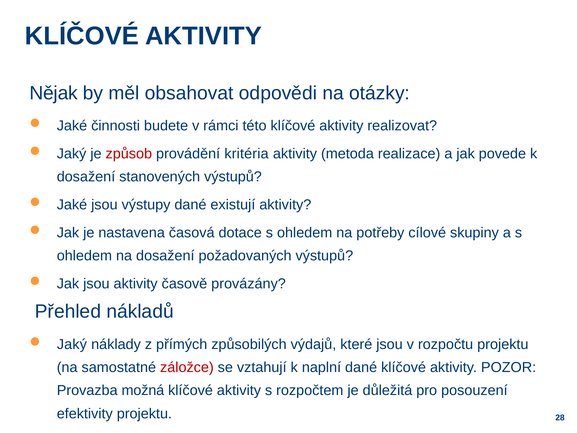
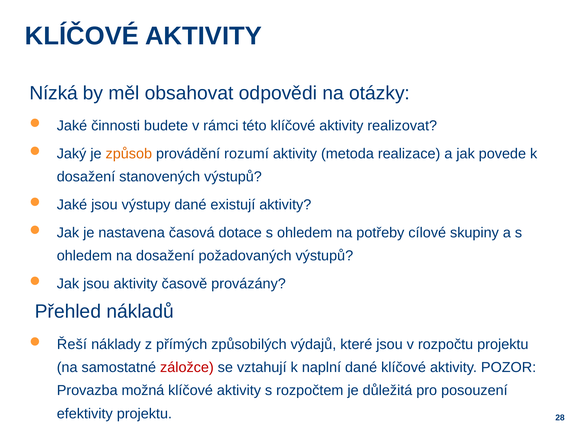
Nějak: Nějak -> Nízká (54, 93)
způsob colour: red -> orange (129, 154)
kritéria: kritéria -> rozumí (246, 154)
Jaký: Jaký -> Řeší (72, 344)
